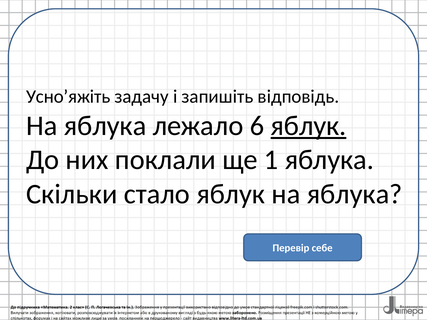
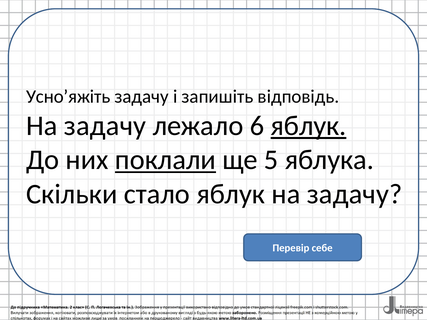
яблука: яблука -> задачу (105, 126)
поклали underline: none -> present (165, 160)
1: 1 -> 5 (271, 160)
яблук на яблука: яблука -> задачу (354, 194)
